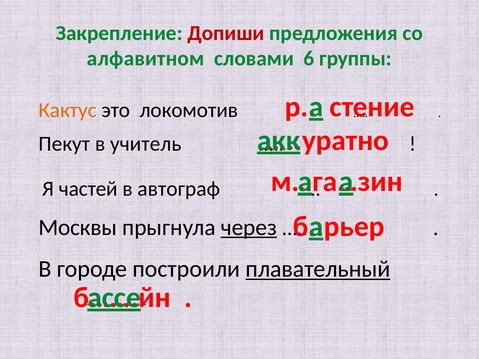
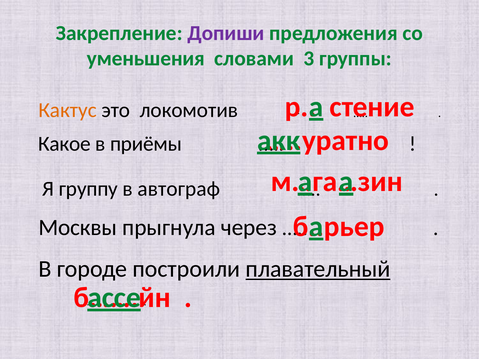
Допиши colour: red -> purple (226, 33)
алфавитном: алфавитном -> уменьшения (146, 59)
6: 6 -> 3 (309, 59)
Пекут: Пекут -> Какое (64, 144)
учитель: учитель -> приёмы (146, 144)
частей: частей -> группу (88, 189)
через underline: present -> none (249, 228)
